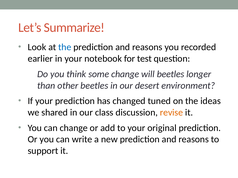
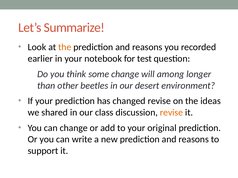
the colour: blue -> orange (65, 47)
will beetles: beetles -> among (171, 74)
changed tuned: tuned -> revise (159, 101)
